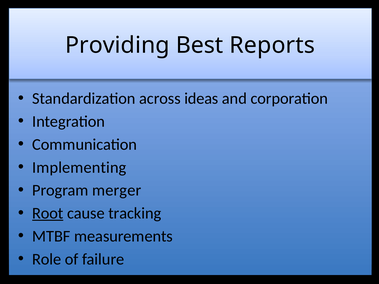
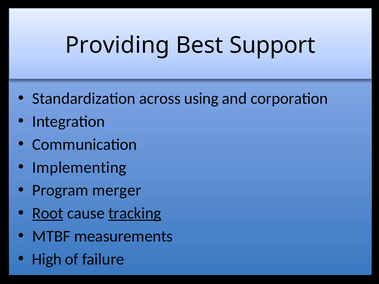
Reports: Reports -> Support (272, 45)
ideas: ideas -> using (201, 99)
tracking underline: none -> present (135, 213)
Role: Role -> High (47, 259)
